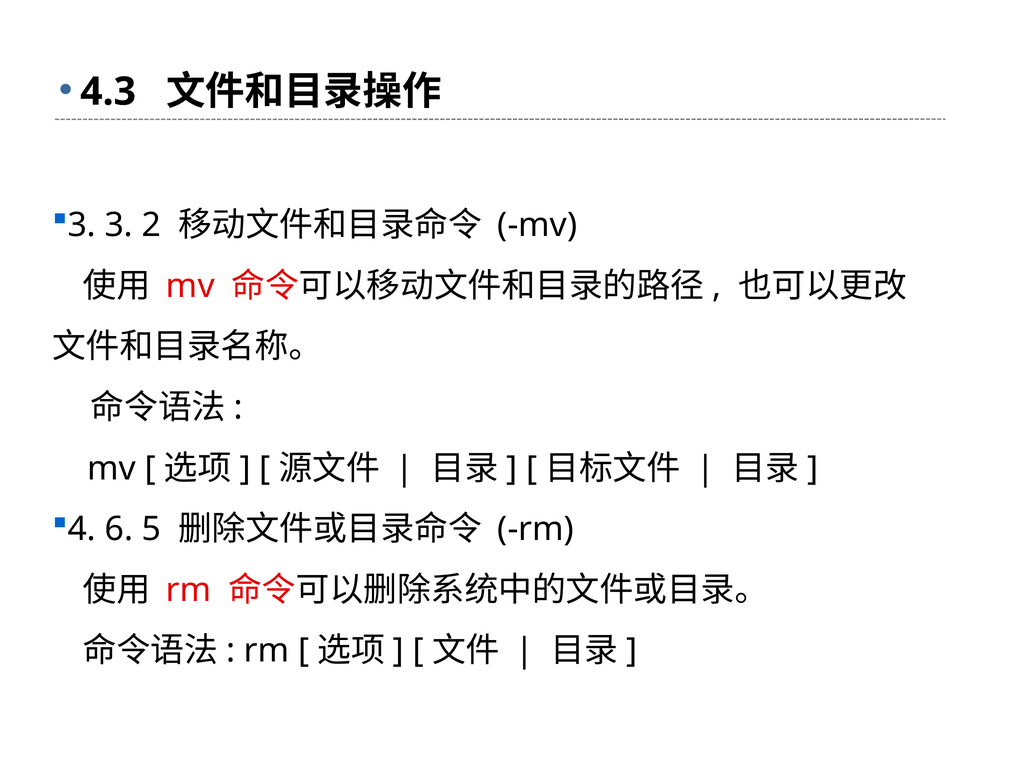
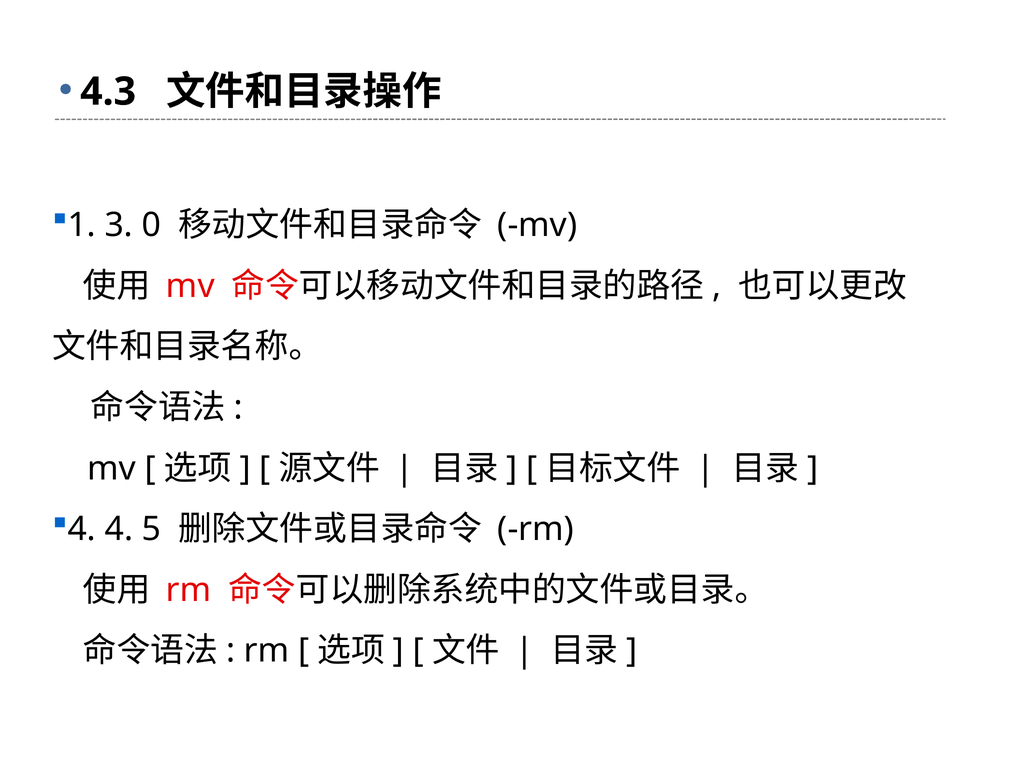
3: 3 -> 1 (82, 225)
2: 2 -> 0 (152, 225)
4 6: 6 -> 4 (119, 529)
